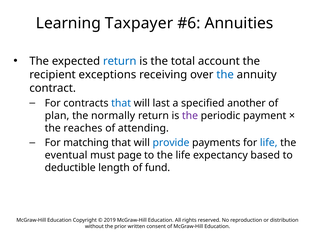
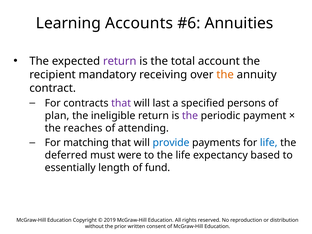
Taxpayer: Taxpayer -> Accounts (139, 23)
return colour: blue -> purple (120, 61)
exceptions: exceptions -> mandatory (107, 75)
the colour: blue -> orange (225, 75)
that colour: blue -> purple (121, 103)
another: another -> persons (246, 103)
normally: normally -> ineligible (113, 116)
eventual: eventual -> deferred (66, 155)
page: page -> were (130, 155)
deductible: deductible -> essentially (70, 168)
